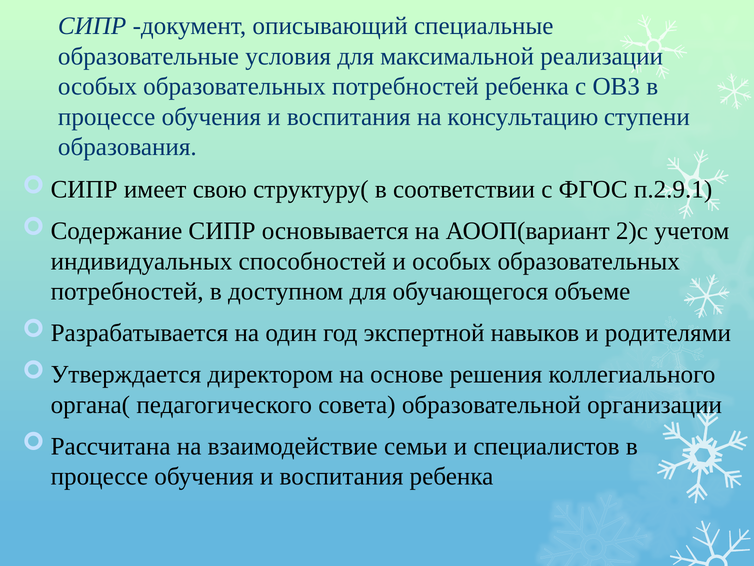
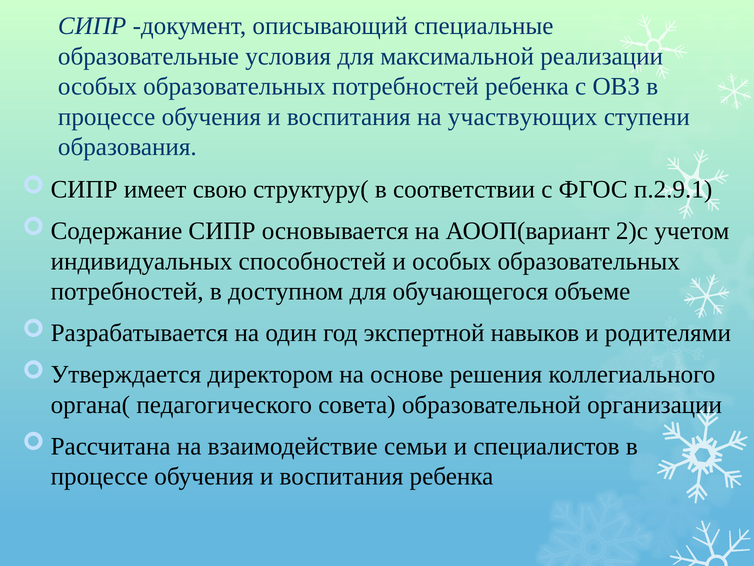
консультацию: консультацию -> участвующих (523, 117)
